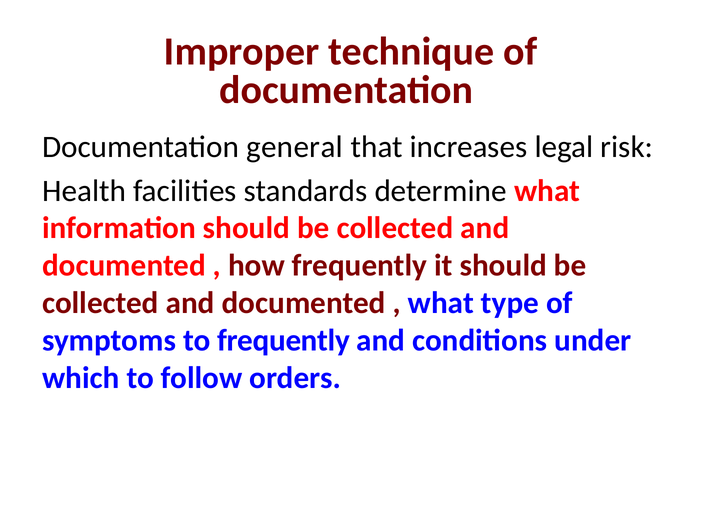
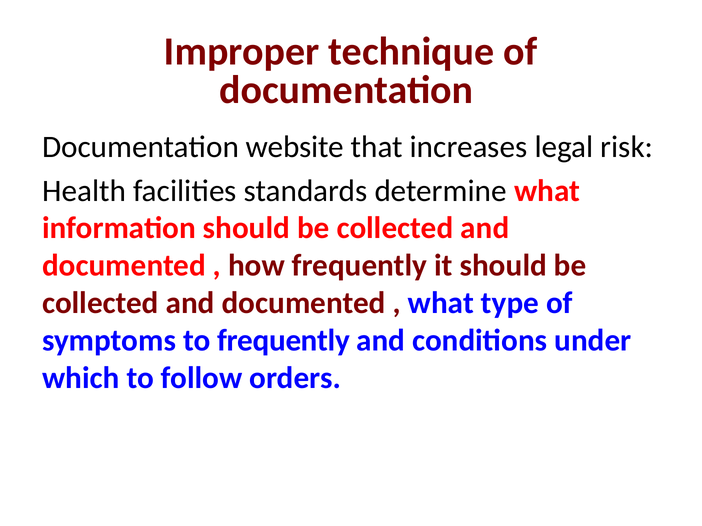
general: general -> website (295, 147)
